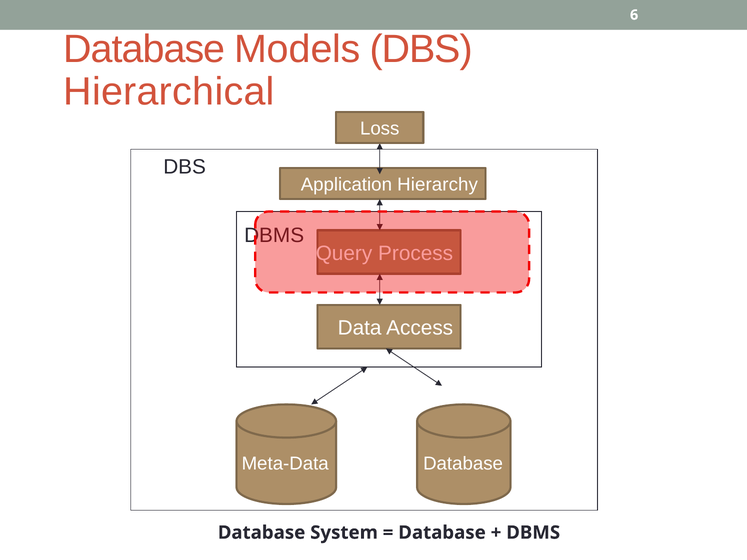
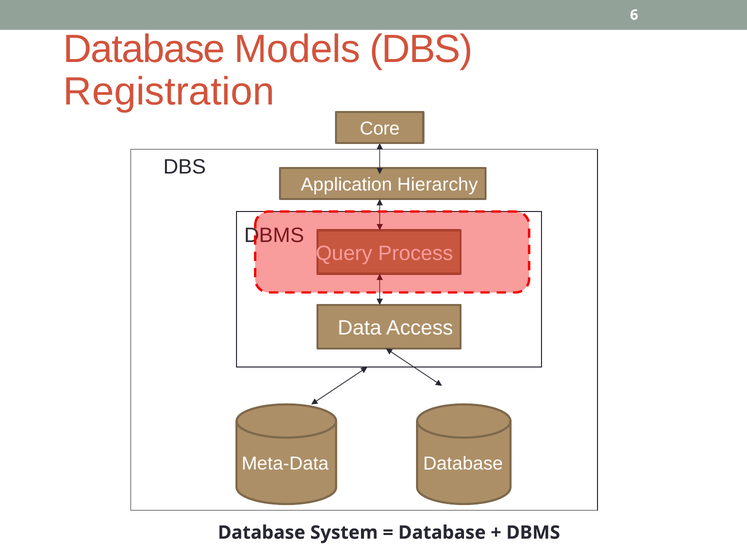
Hierarchical: Hierarchical -> Registration (169, 92)
Loss: Loss -> Core (380, 129)
